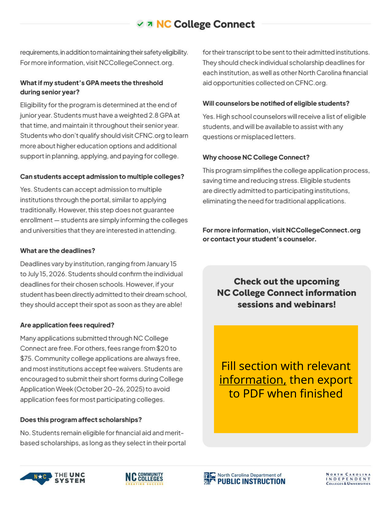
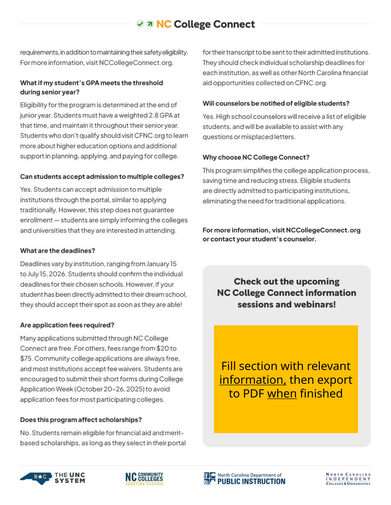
when underline: none -> present (282, 395)
